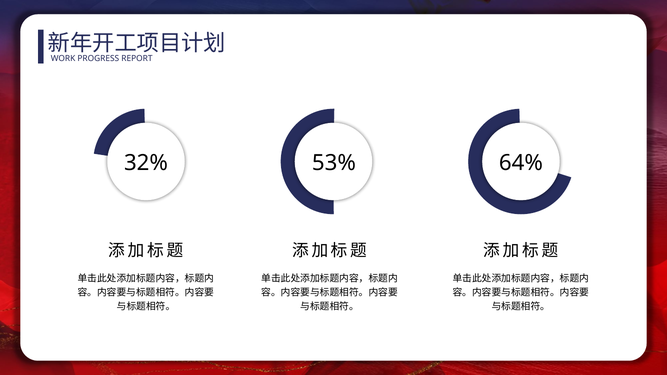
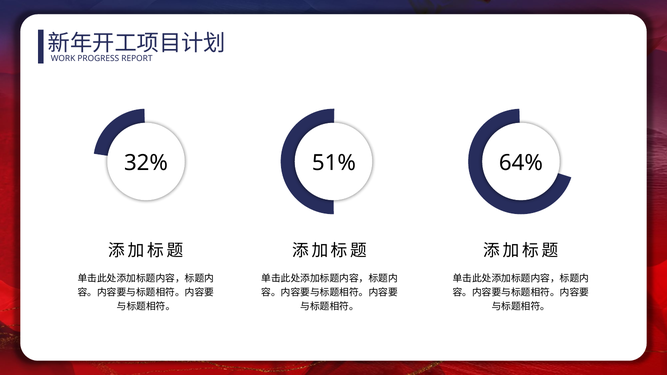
53%: 53% -> 51% (334, 163)
